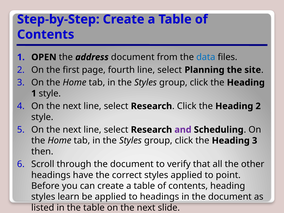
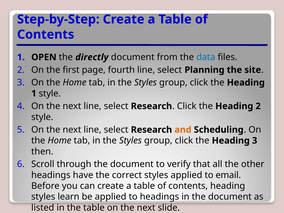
address: address -> directly (92, 57)
and colour: purple -> orange (183, 130)
point: point -> email (228, 175)
